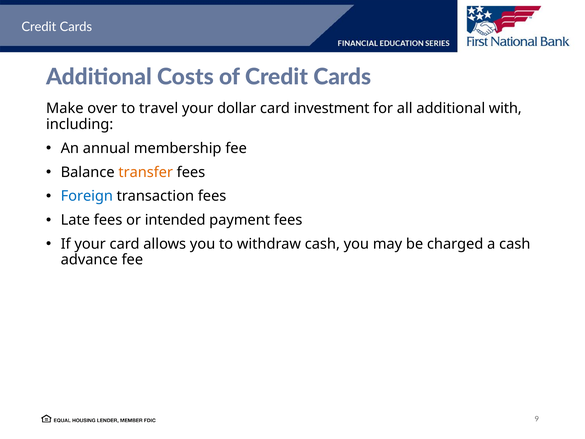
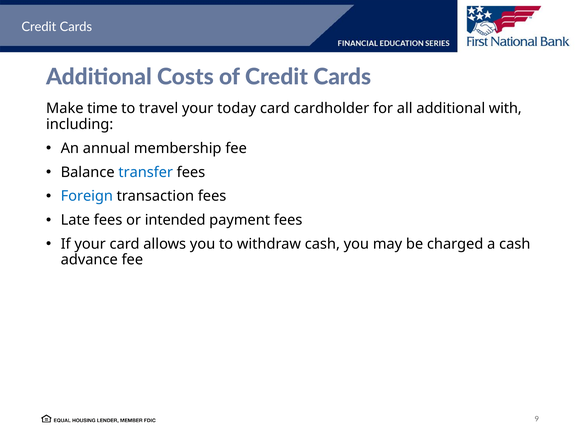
over: over -> time (102, 108)
dollar: dollar -> today (237, 108)
investment: investment -> cardholder (332, 108)
transfer colour: orange -> blue (146, 172)
